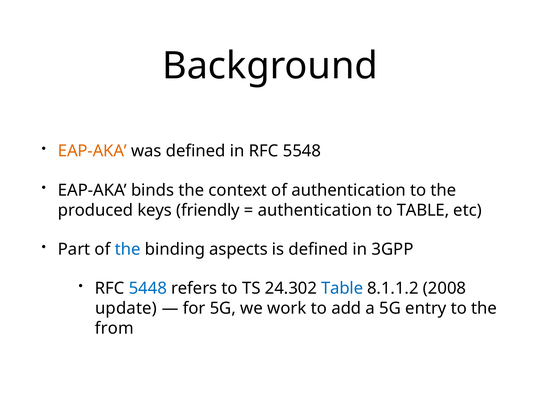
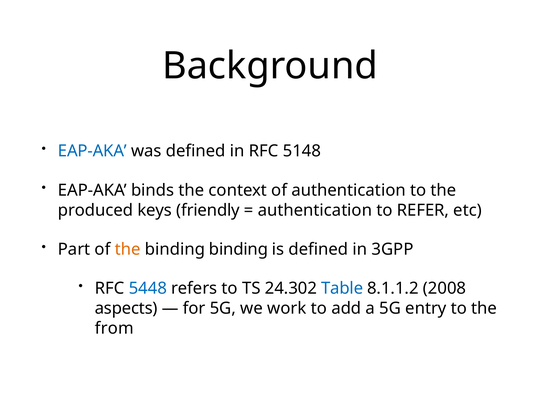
EAP-AKA colour: orange -> blue (92, 151)
5548: 5548 -> 5148 (302, 151)
to TABLE: TABLE -> REFER (423, 210)
the colour: blue -> orange (128, 249)
binding aspects: aspects -> binding (239, 249)
update: update -> aspects (126, 308)
